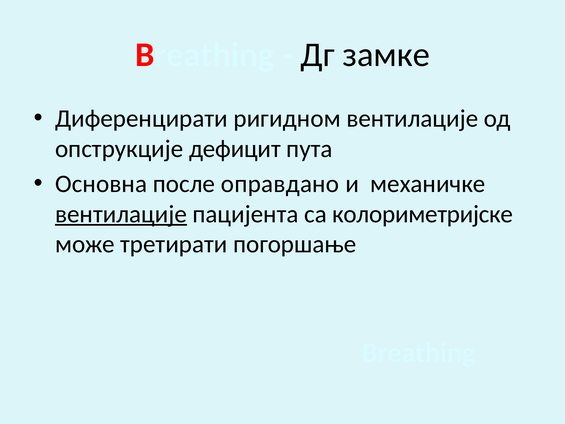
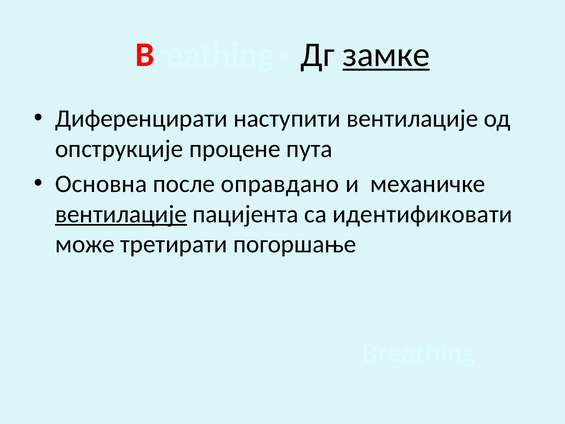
замке underline: none -> present (386, 55)
ригидном: ригидном -> наступити (287, 119)
дефицит: дефицит -> процене (235, 149)
колориметријске: колориметријске -> идентификовати (422, 214)
